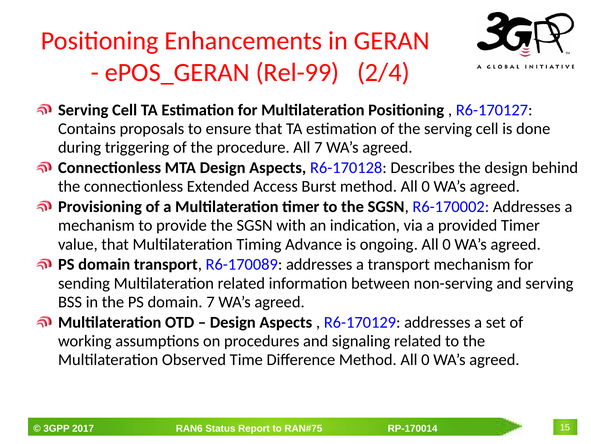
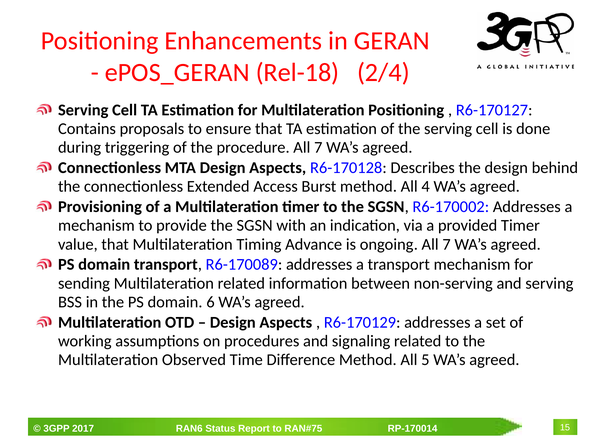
Rel-99: Rel-99 -> Rel-18 (297, 72)
Burst method All 0: 0 -> 4 (426, 186)
ongoing All 0: 0 -> 7 (447, 244)
domain 7: 7 -> 6 (210, 302)
Difference Method All 0: 0 -> 5 (425, 359)
